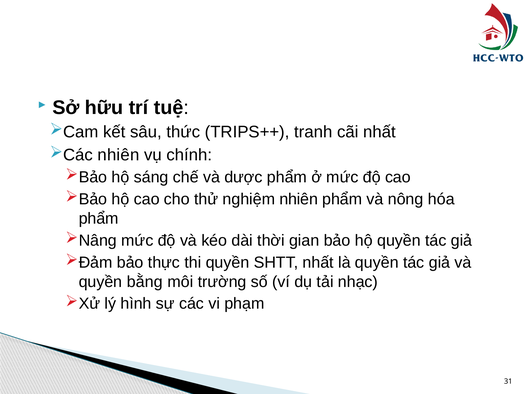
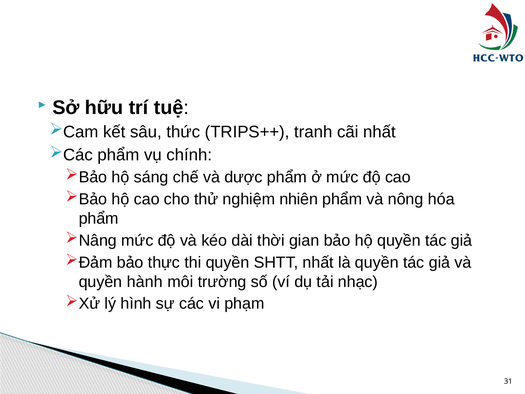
nhiên: nhiên -> phẩm (119, 155)
bằng: bằng -> hành (145, 282)
